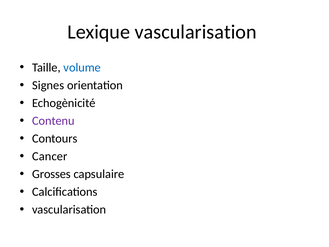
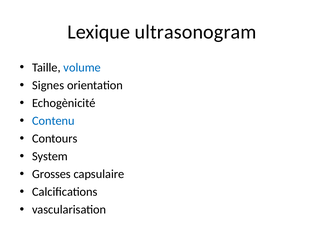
Lexique vascularisation: vascularisation -> ultrasonogram (196, 32)
Contenu colour: purple -> blue (53, 121)
Cancer: Cancer -> System (50, 156)
